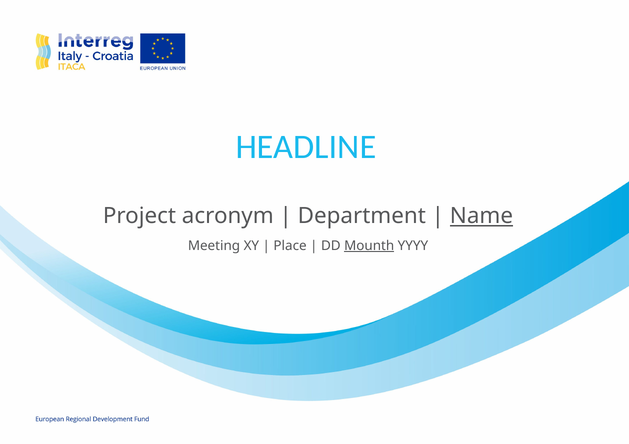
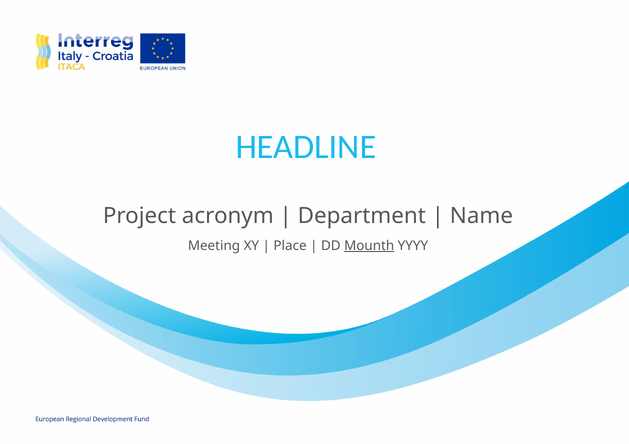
Name underline: present -> none (481, 216)
